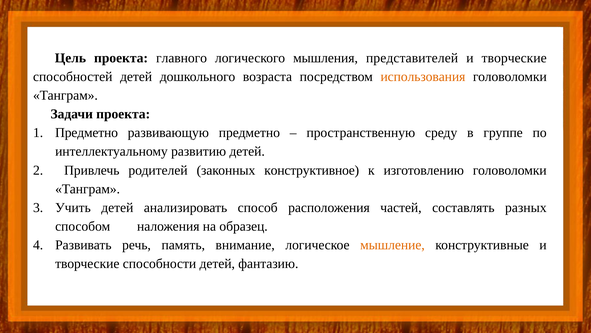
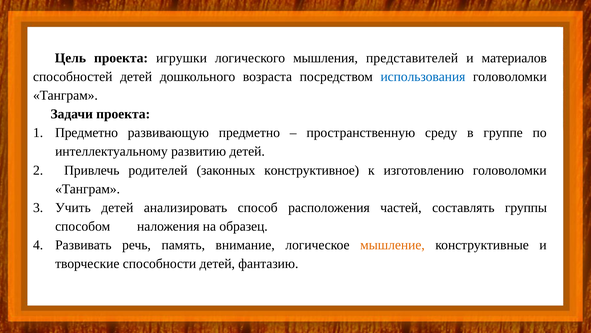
главного: главного -> игрушки (182, 58)
творческие: творческие -> материалов (514, 58)
использования colour: orange -> blue (423, 77)
разных: разных -> группы (526, 207)
